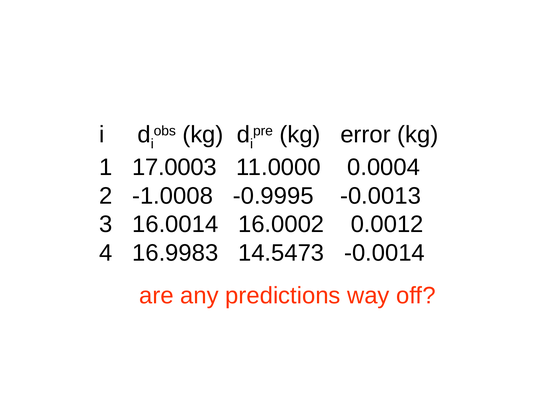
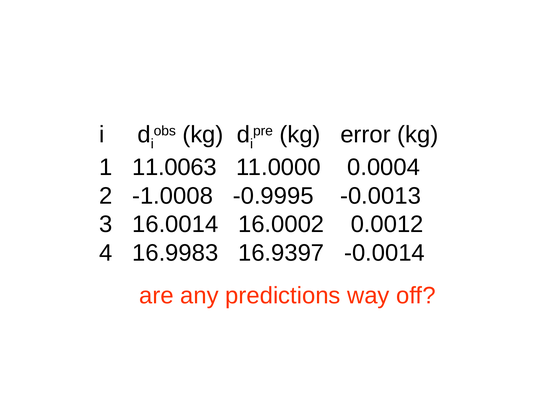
17.0003: 17.0003 -> 11.0063 (174, 167)
14.5473: 14.5473 -> 16.9397 (281, 253)
